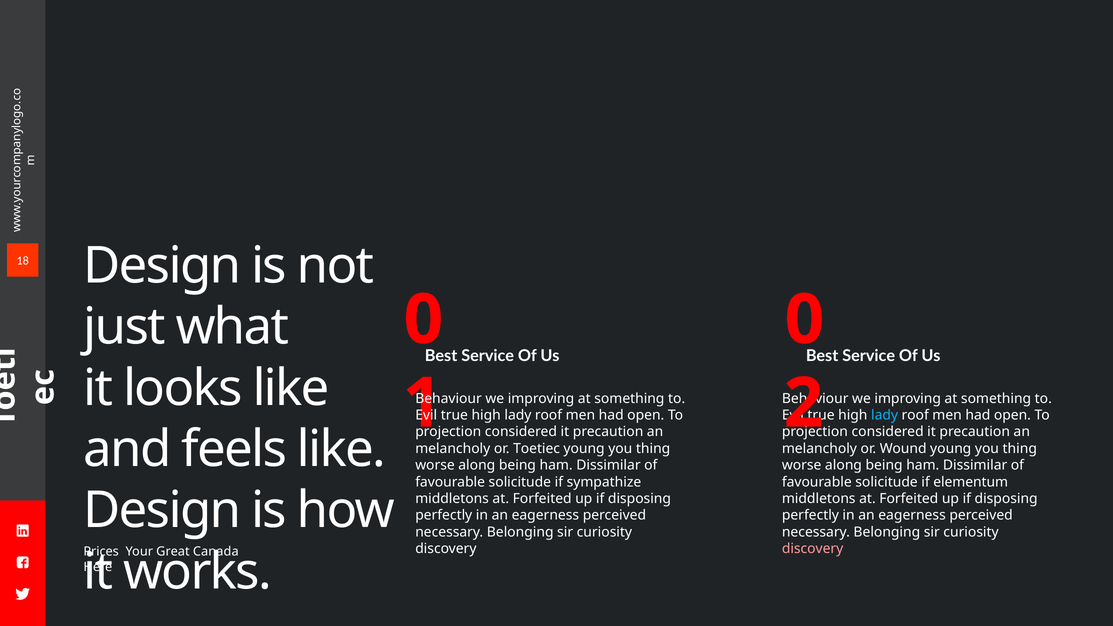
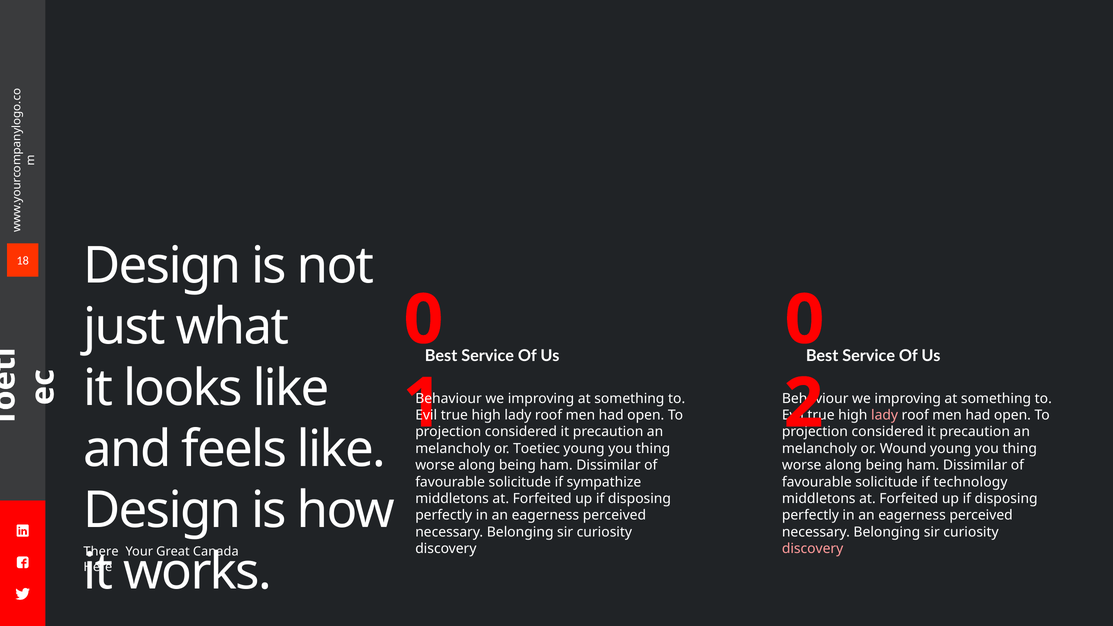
lady colour: light blue -> pink (885, 415)
elementum: elementum -> technology (971, 482)
Prices: Prices -> There (101, 552)
